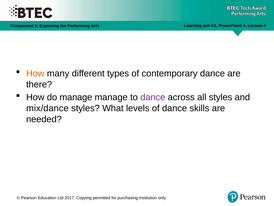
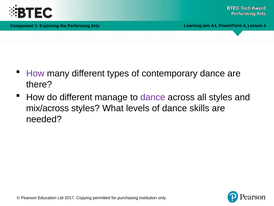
How colour: orange -> purple (35, 73)
do manage: manage -> different (76, 97)
mix/dance: mix/dance -> mix/across (48, 108)
